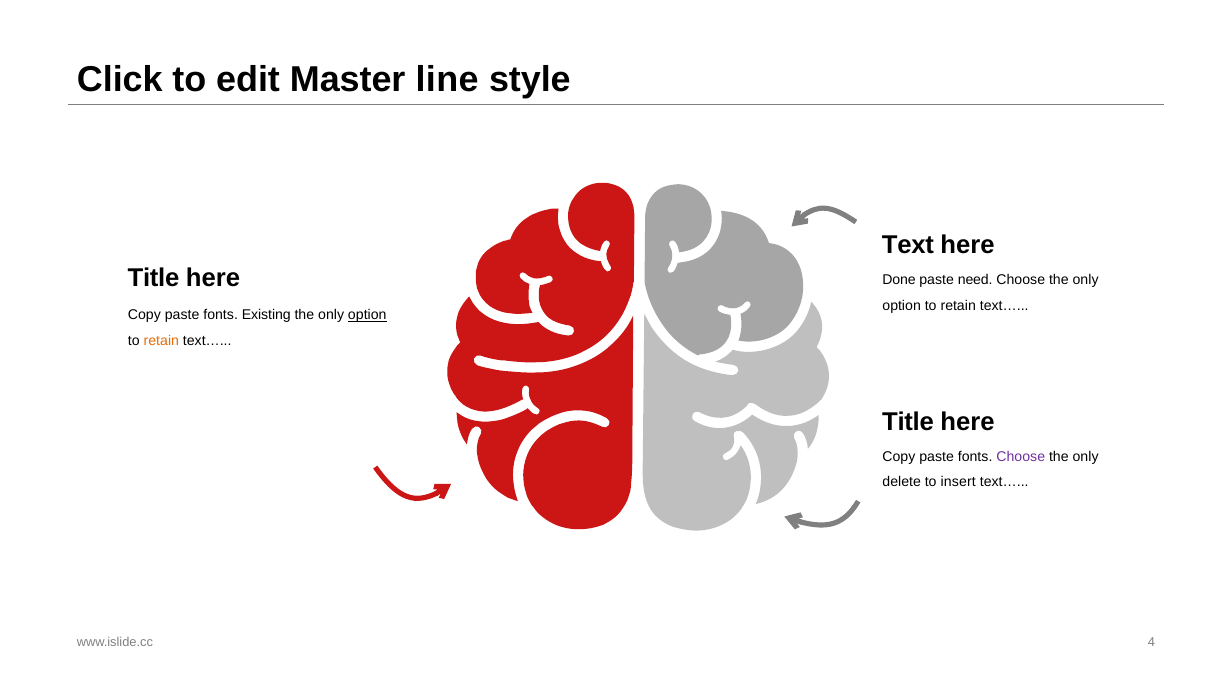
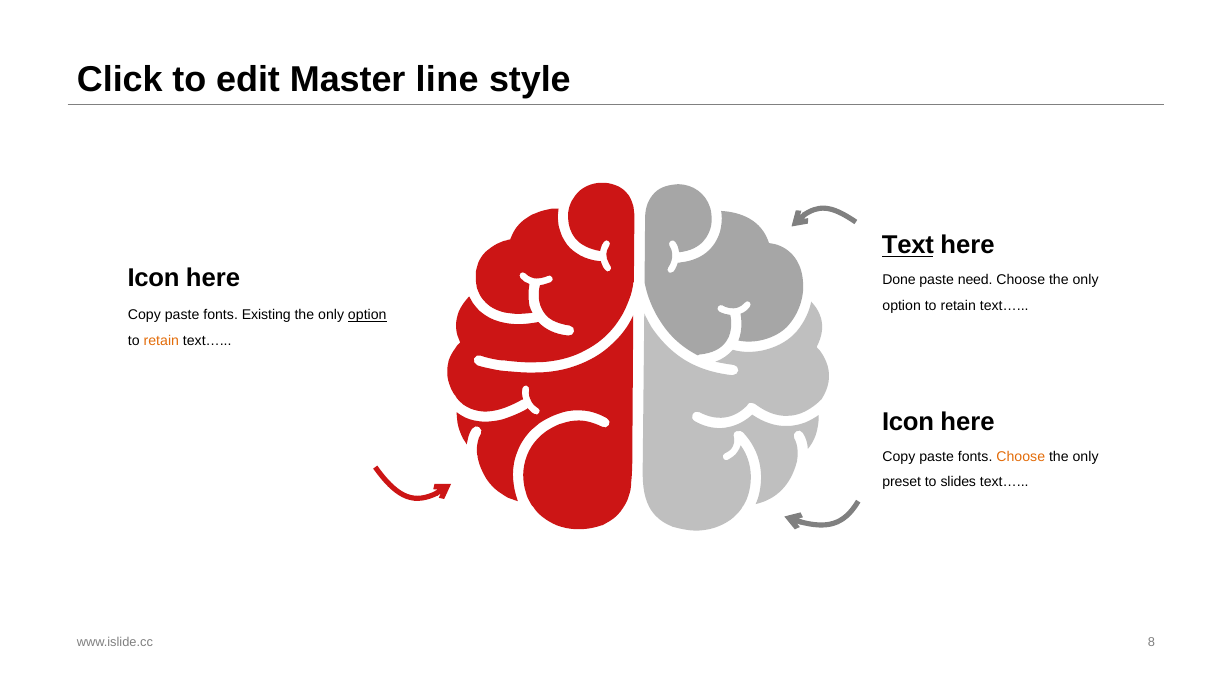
Text underline: none -> present (908, 245)
Title: Title -> Icon (154, 278)
Title: Title -> Icon (908, 422)
Choose colour: purple -> orange (1021, 457)
delete: delete -> preset (902, 482)
insert: insert -> slides (958, 482)
4: 4 -> 8 (1151, 642)
